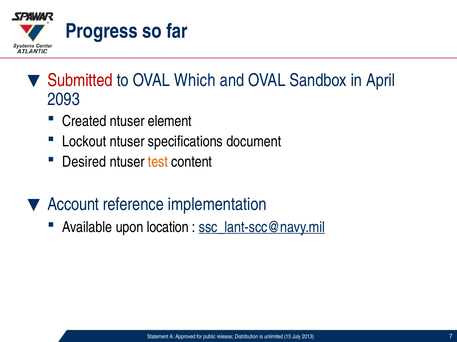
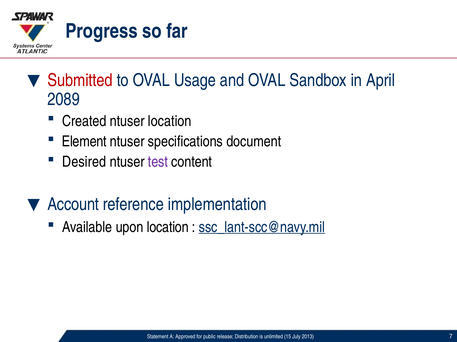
Which: Which -> Usage (195, 80)
2093: 2093 -> 2089 (64, 100)
ntuser element: element -> location (170, 121)
Lockout: Lockout -> Element (84, 142)
test colour: orange -> purple (158, 162)
